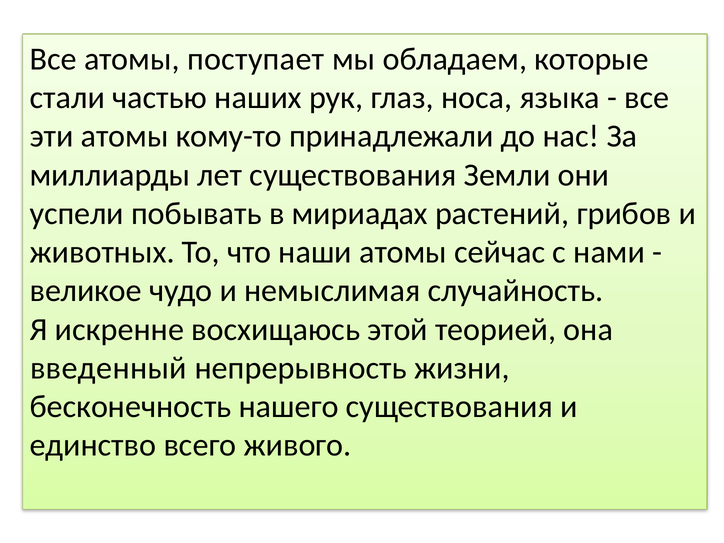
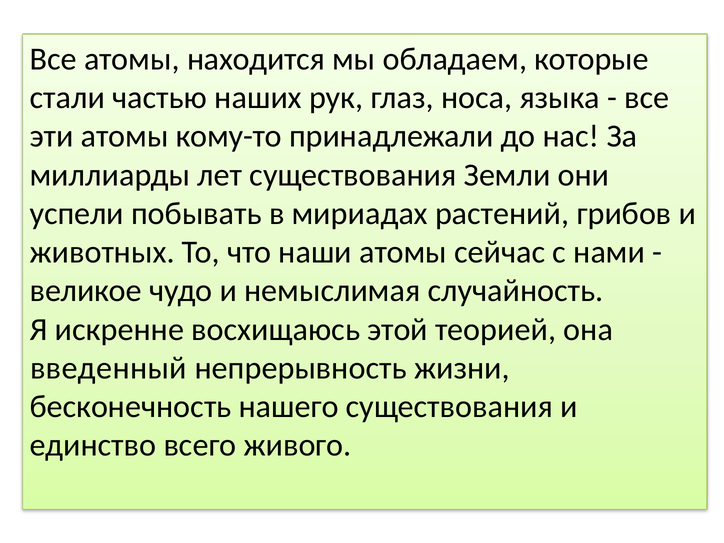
поступает: поступает -> находится (256, 59)
